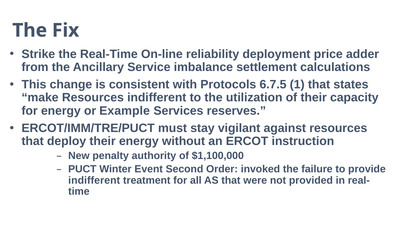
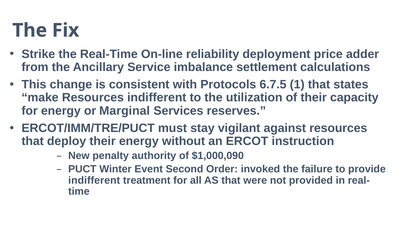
Example: Example -> Marginal (125, 111)
$1,100,000: $1,100,000 -> $1,000,090 (218, 156)
